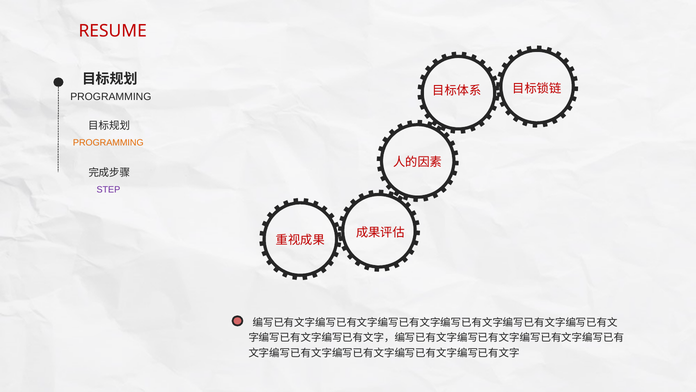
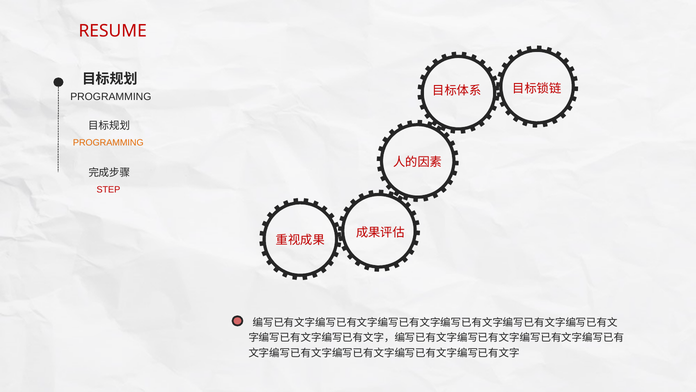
STEP colour: purple -> red (108, 189)
